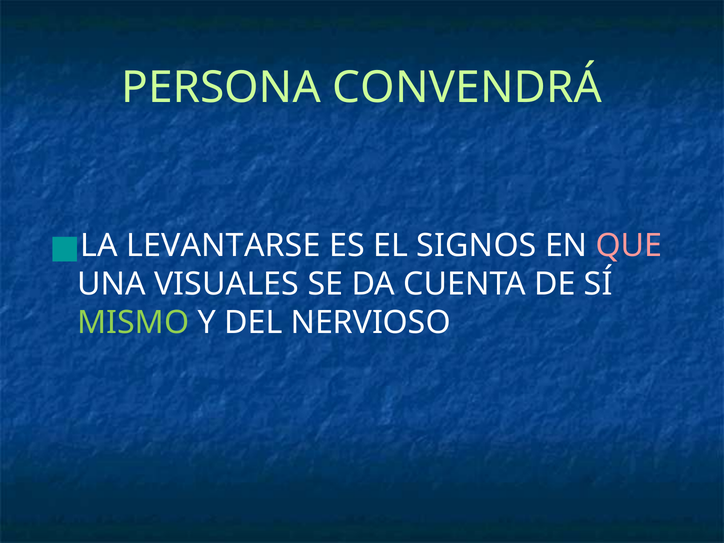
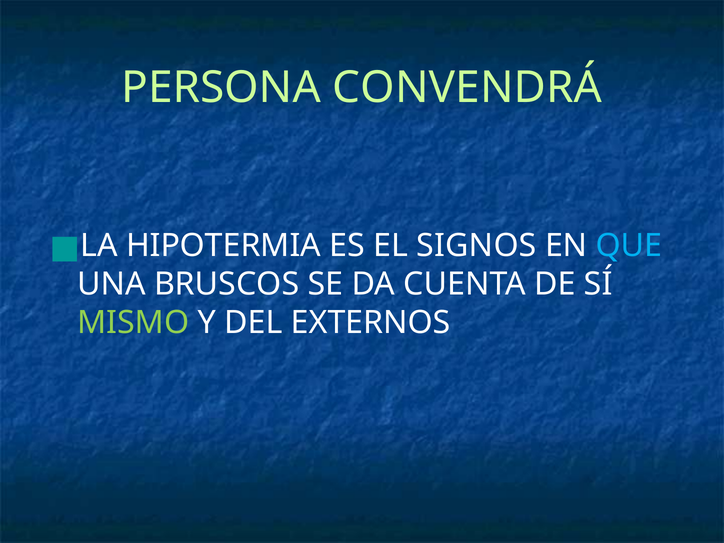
LEVANTARSE: LEVANTARSE -> HIPOTERMIA (223, 245)
QUE colour: pink -> light blue (629, 245)
VISUALES: VISUALES -> BRUSCOS (227, 284)
NERVIOSO: NERVIOSO -> EXTERNOS (371, 323)
